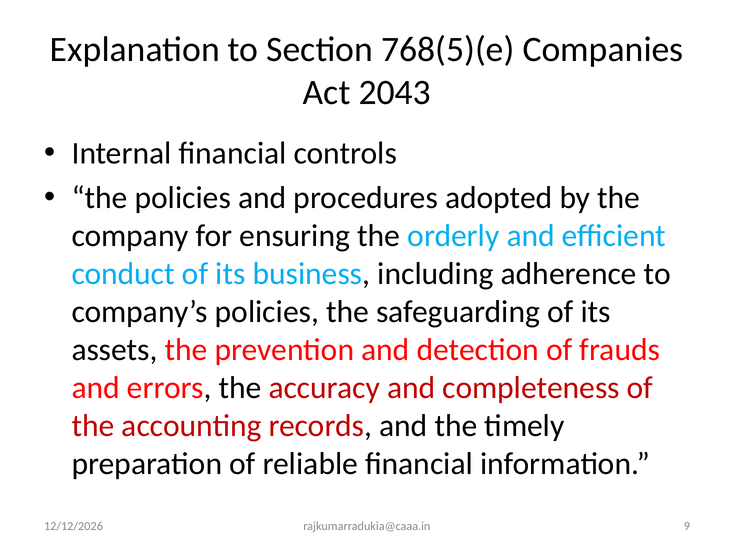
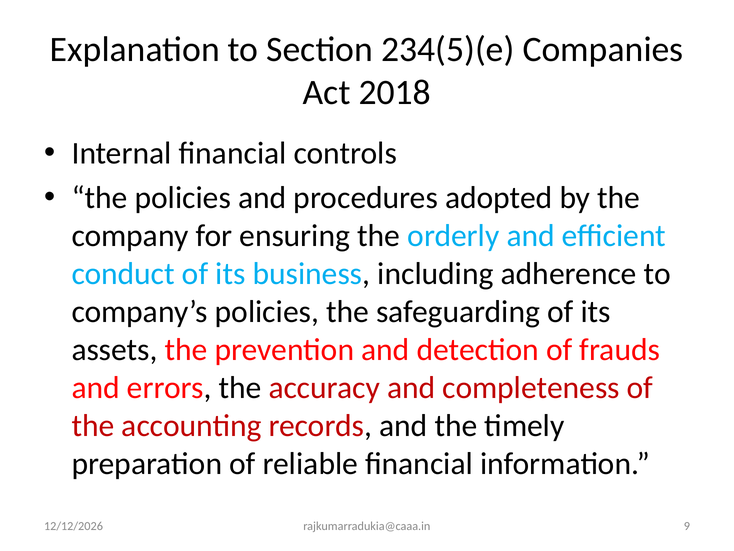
768(5)(e: 768(5)(e -> 234(5)(e (448, 50)
2043: 2043 -> 2018 (395, 92)
